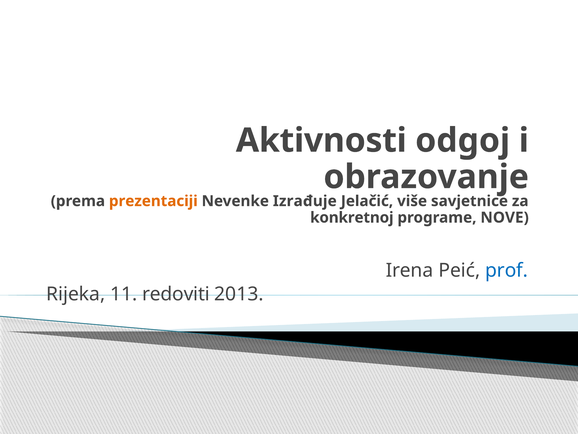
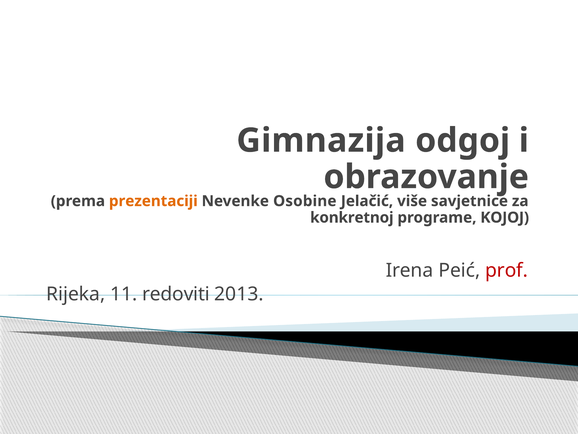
Aktivnosti: Aktivnosti -> Gimnazija (321, 140)
Izrađuje: Izrađuje -> Osobine (305, 201)
NOVE: NOVE -> KOJOJ (505, 217)
prof colour: blue -> red (507, 270)
